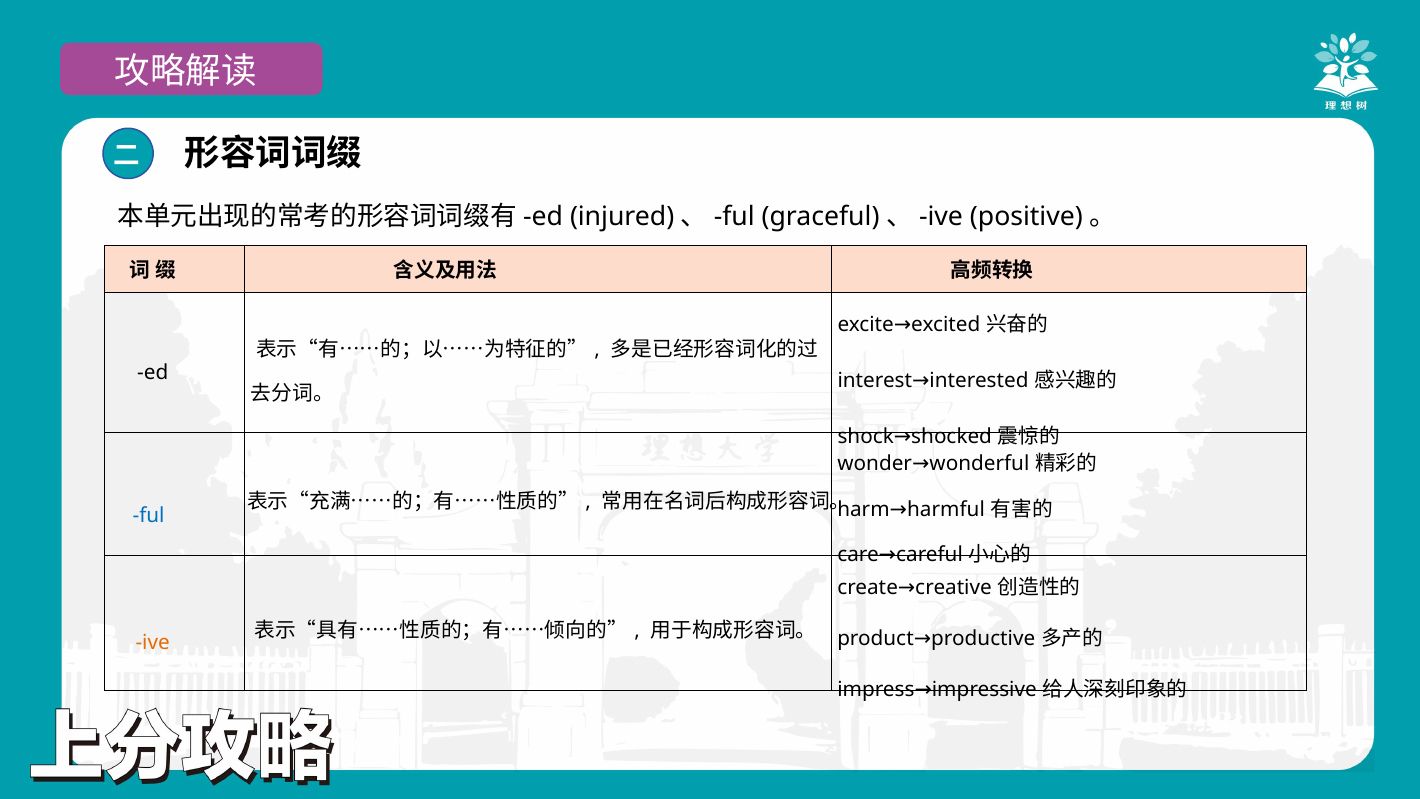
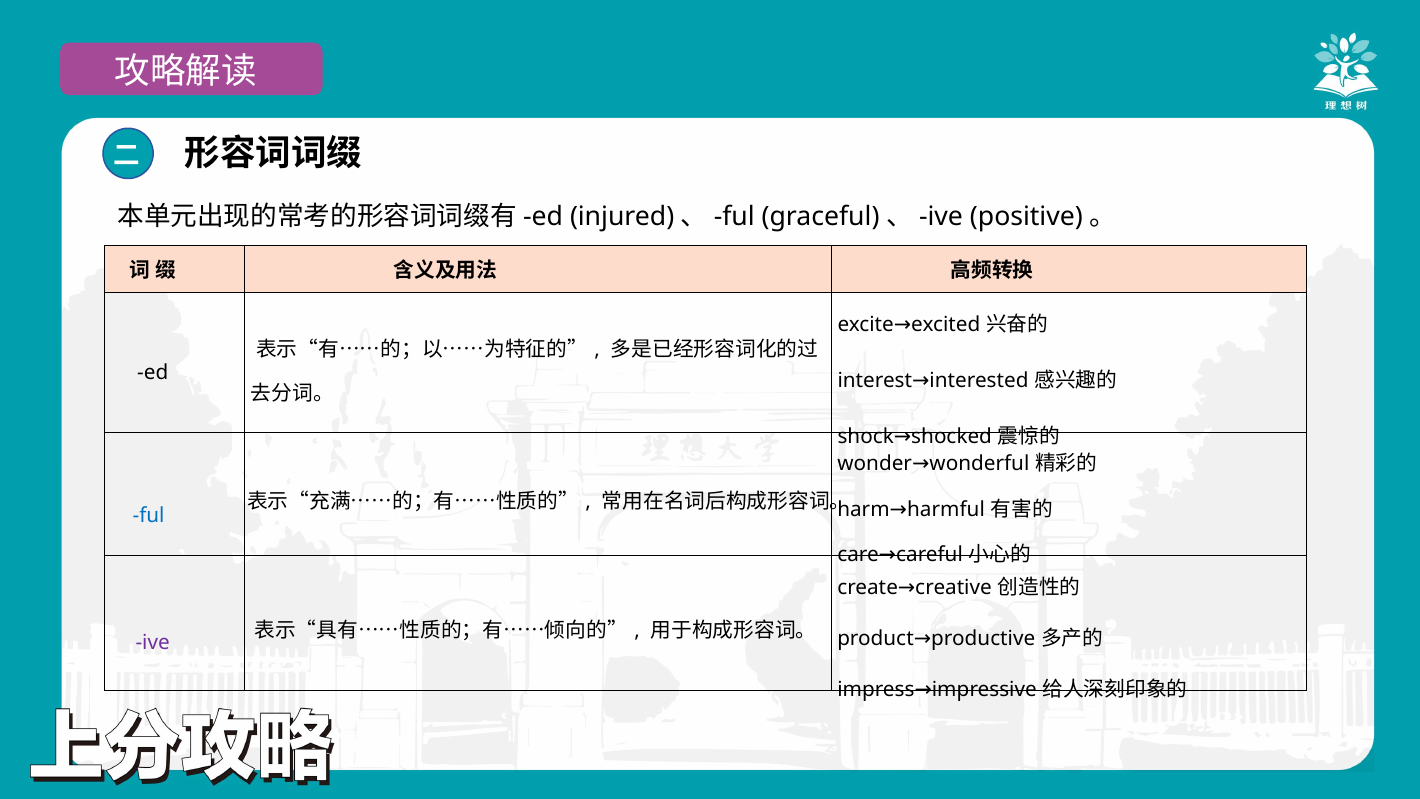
ive colour: orange -> purple (153, 643)
